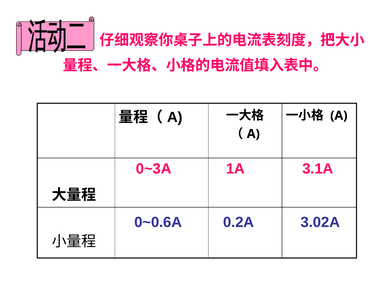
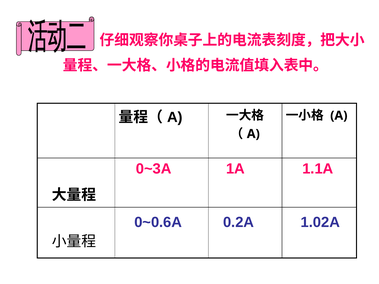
3.1A: 3.1A -> 1.1A (318, 169)
3.02A: 3.02A -> 1.02A (320, 222)
